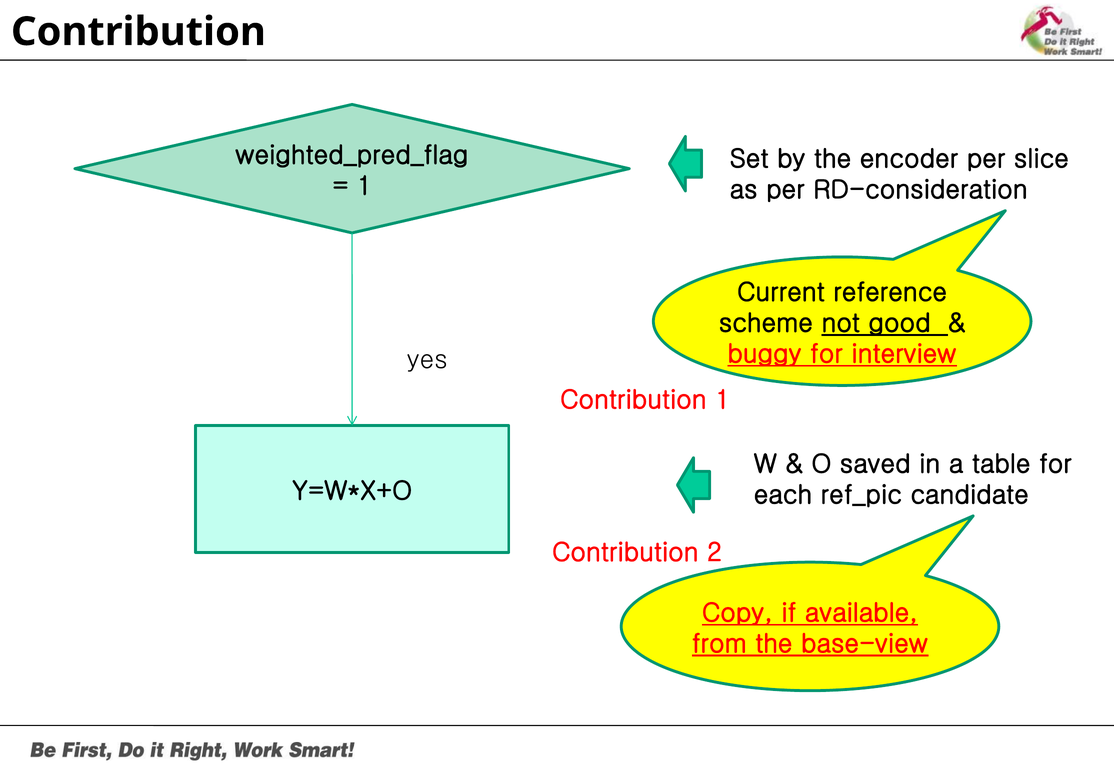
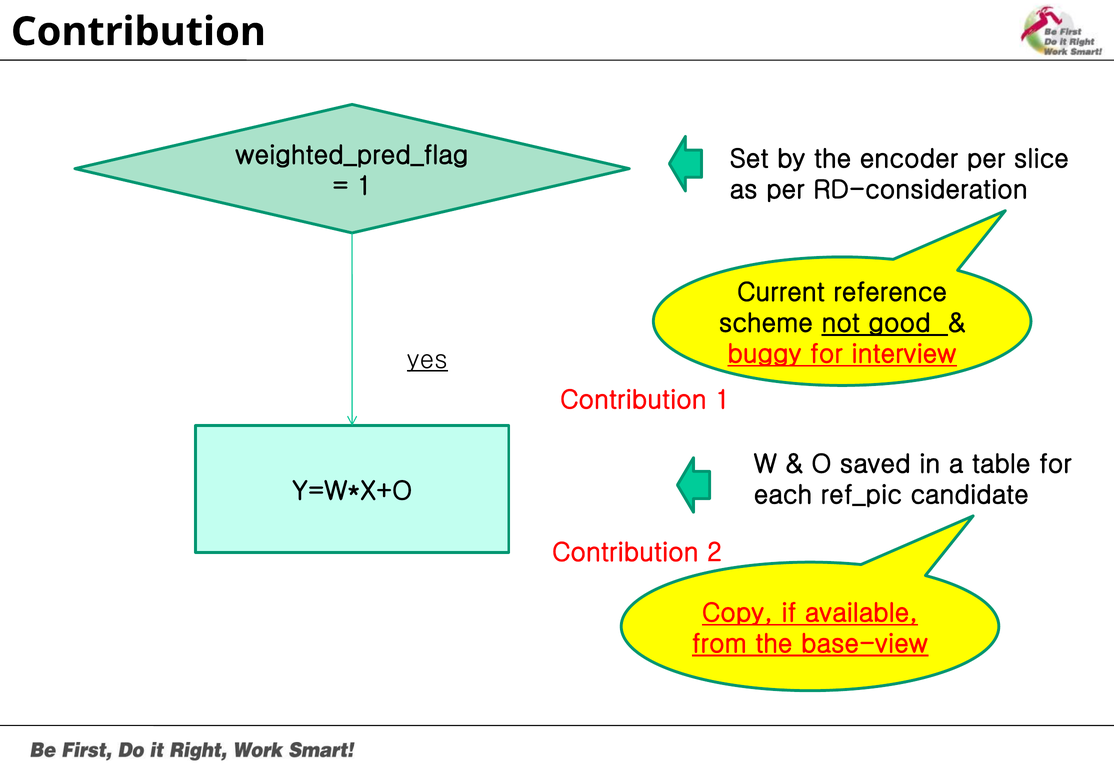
yes underline: none -> present (427, 360)
